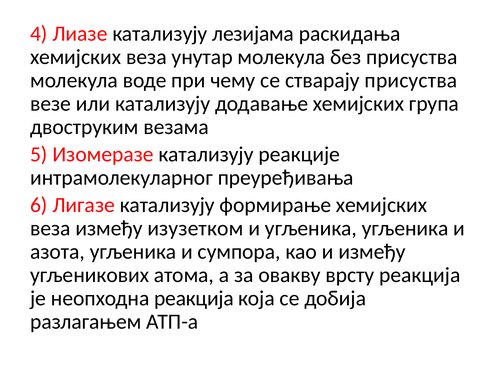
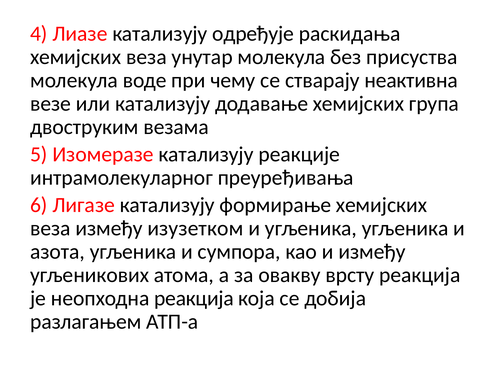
лезијама: лезијама -> одређује (253, 34)
стварају присуства: присуства -> неактивна (411, 80)
